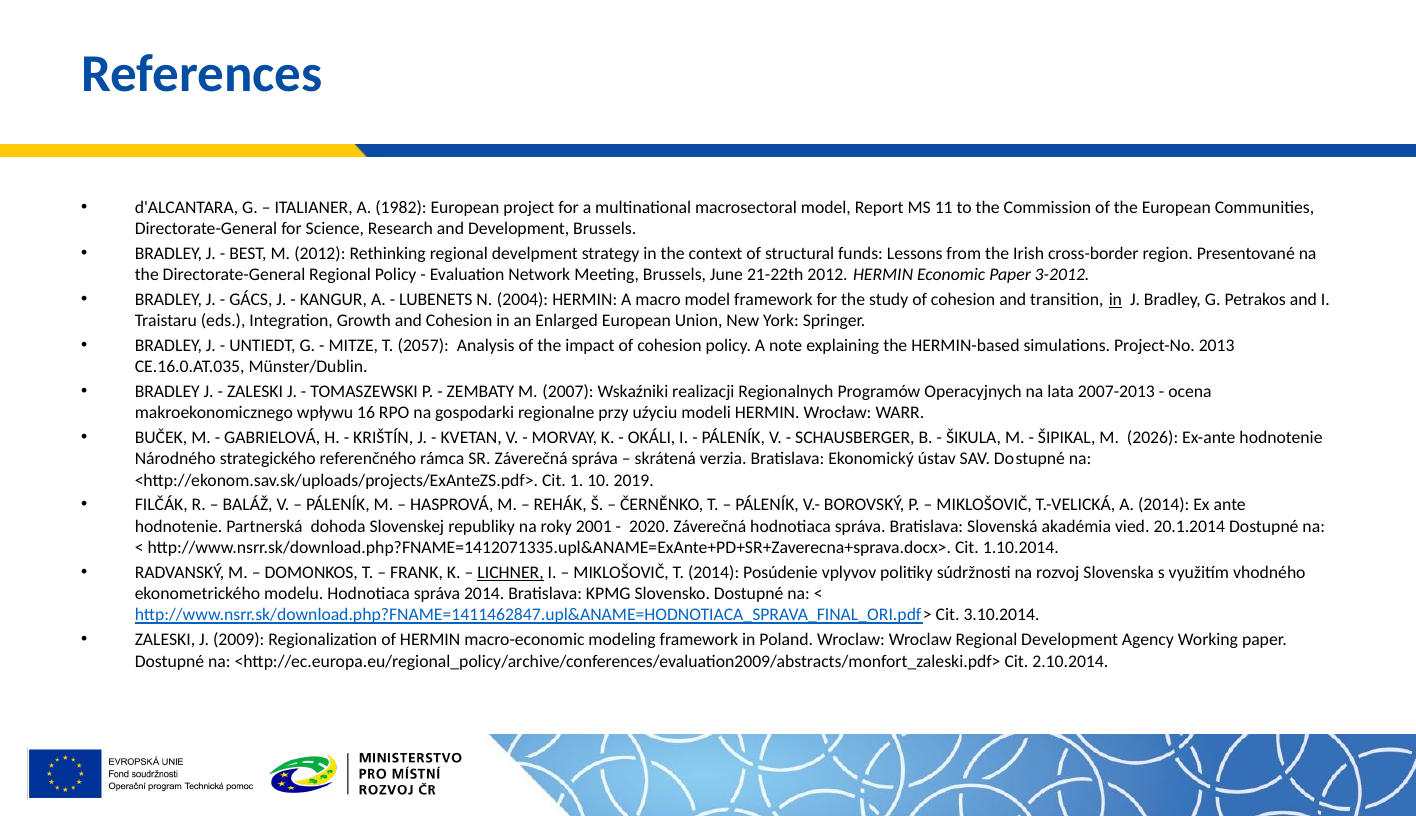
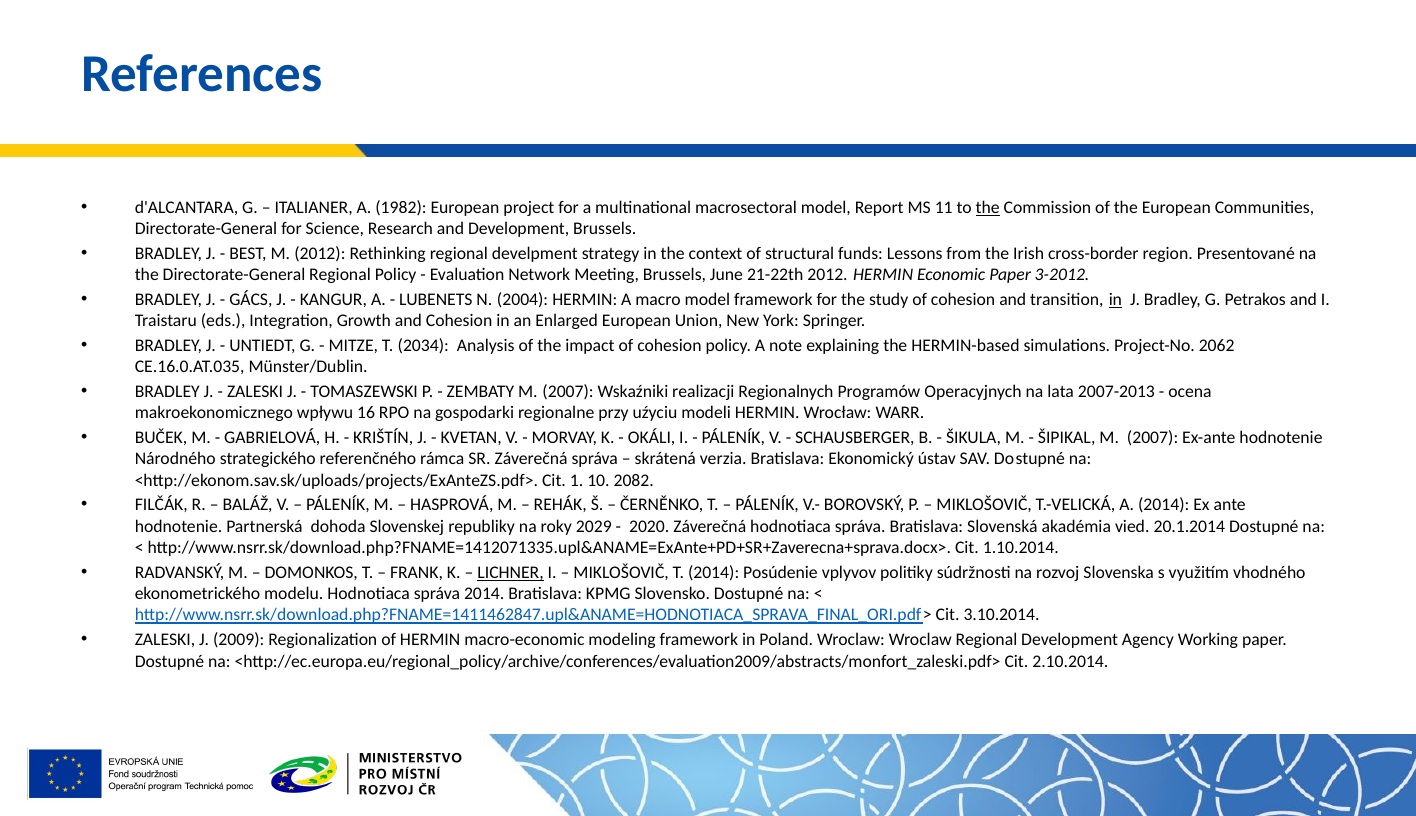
the underline: none -> present (988, 207)
2057: 2057 -> 2034 (423, 346)
2013: 2013 -> 2062 (1217, 346)
ŠIPIKAL M 2026: 2026 -> 2007 (1153, 438)
2019: 2019 -> 2082 (634, 480)
2001: 2001 -> 2029 (594, 526)
